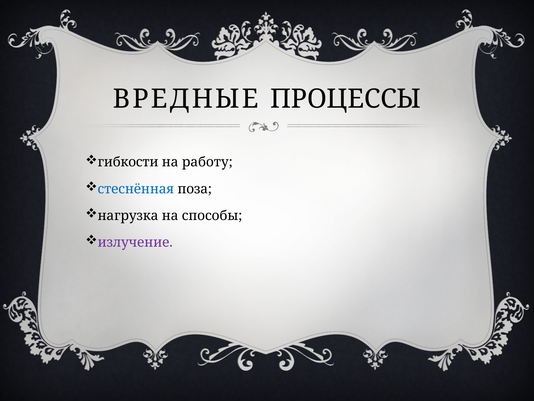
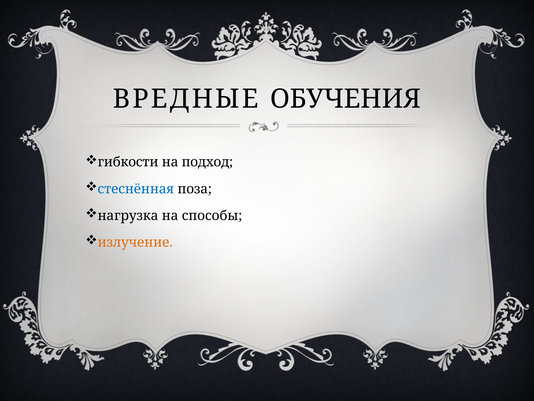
ПРОЦЕССЫ: ПРОЦЕССЫ -> ОБУЧЕНИЯ (345, 99)
работу: работу -> подход (207, 162)
излучение colour: purple -> orange (135, 242)
